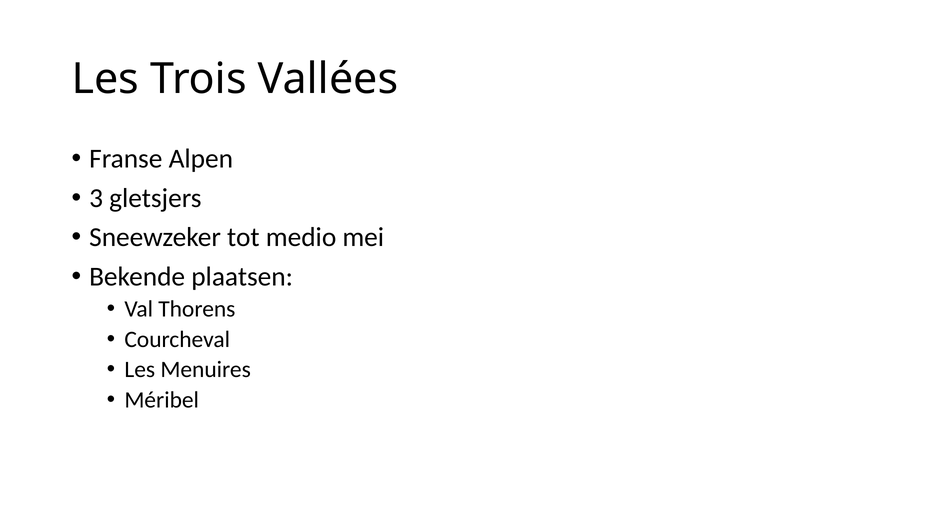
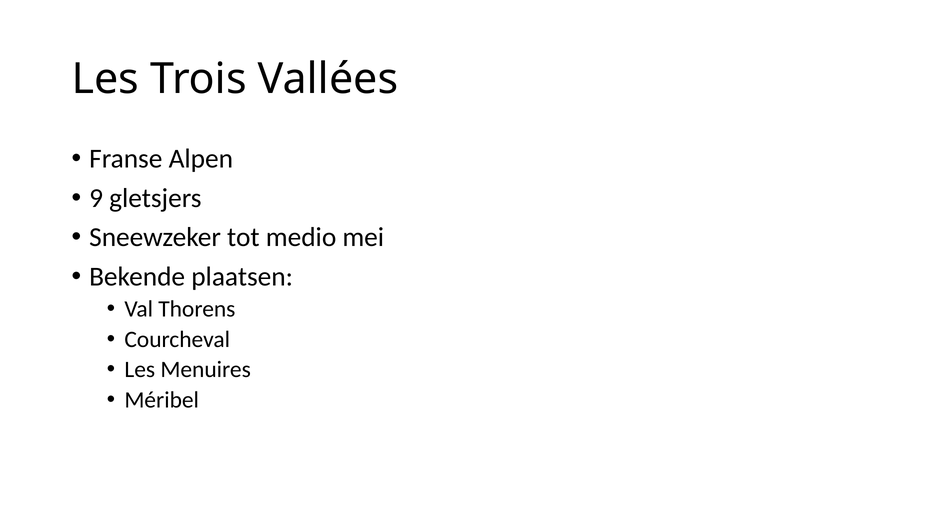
3: 3 -> 9 (96, 198)
